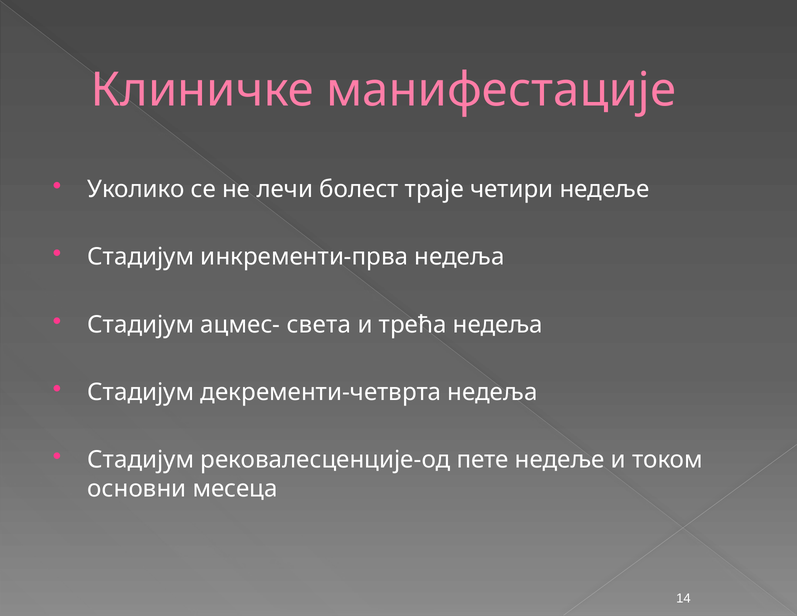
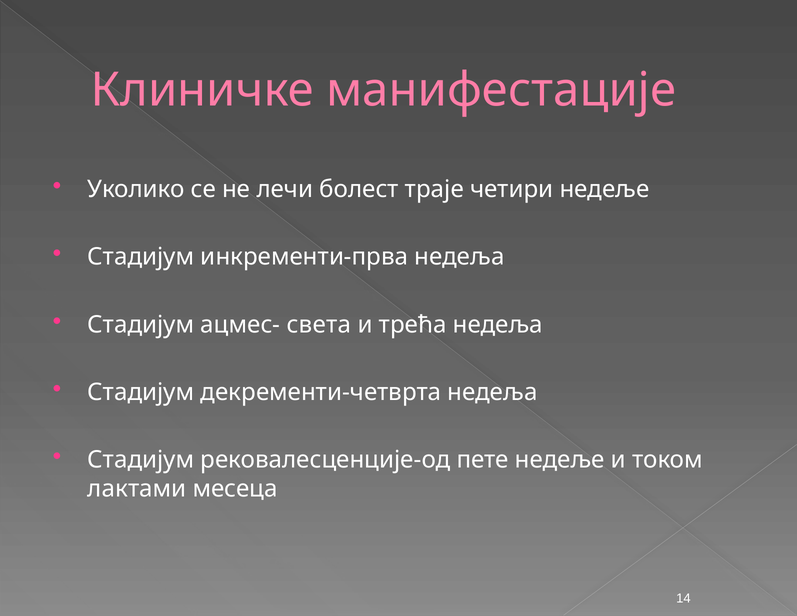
основни: основни -> лактами (137, 489)
